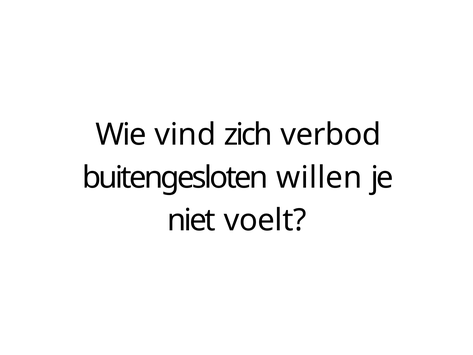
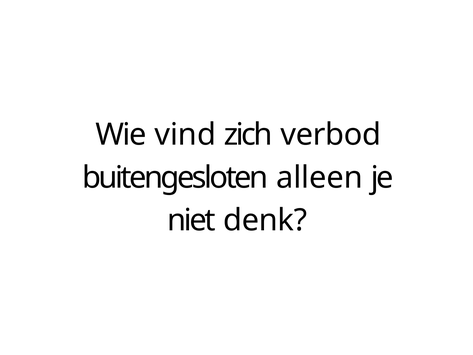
willen: willen -> alleen (320, 177)
voelt: voelt -> denk (265, 220)
